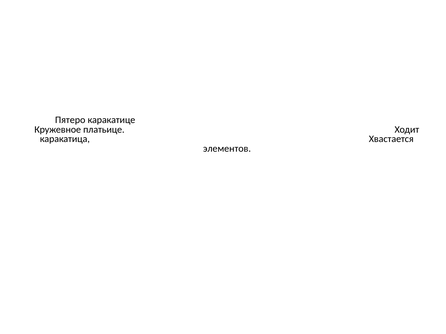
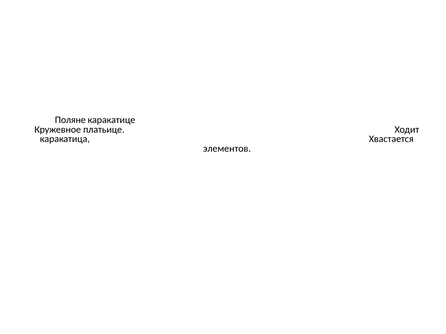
Пятеро: Пятеро -> Поляне (70, 120)
